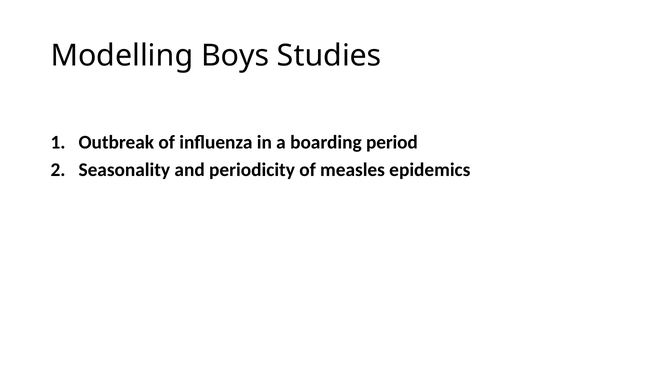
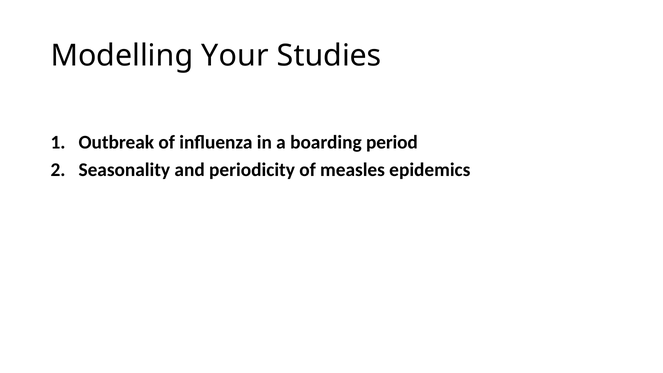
Boys: Boys -> Your (235, 56)
